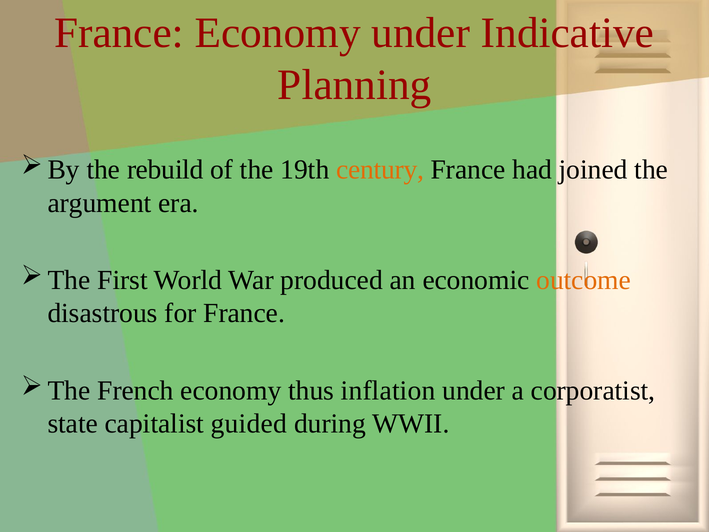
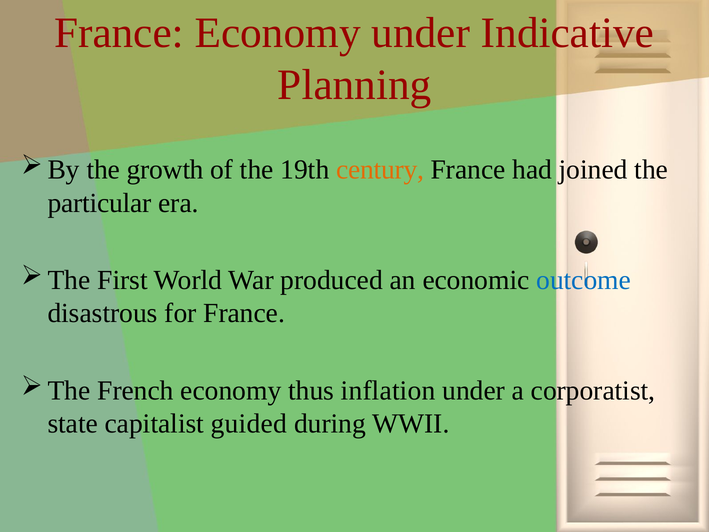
rebuild: rebuild -> growth (165, 170)
argument: argument -> particular (100, 203)
outcome colour: orange -> blue (584, 280)
